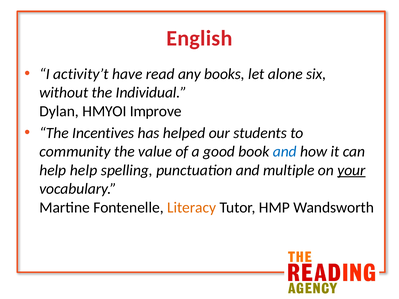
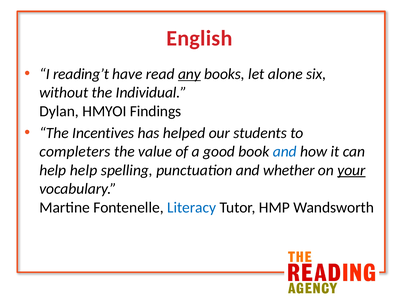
activity’t: activity’t -> reading’t (81, 74)
any underline: none -> present (189, 74)
Improve: Improve -> Findings (156, 111)
community: community -> completers (75, 152)
multiple: multiple -> whether (289, 170)
Literacy colour: orange -> blue (192, 208)
